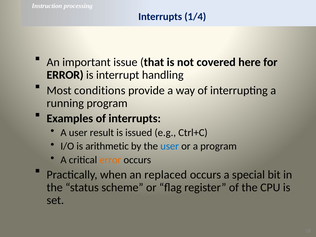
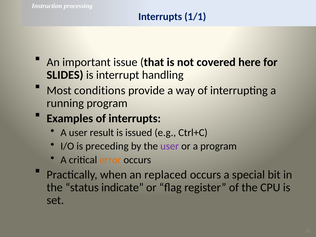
1/4: 1/4 -> 1/1 (195, 17)
ERROR: ERROR -> SLIDES (65, 75)
arithmetic: arithmetic -> preceding (107, 146)
user colour: blue -> purple (170, 146)
scheme: scheme -> indicate (123, 187)
